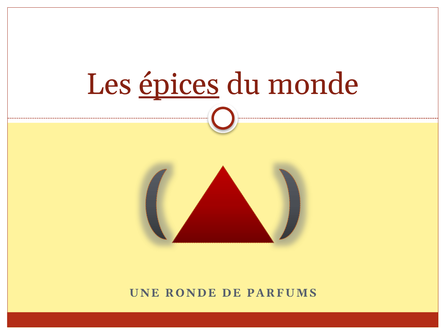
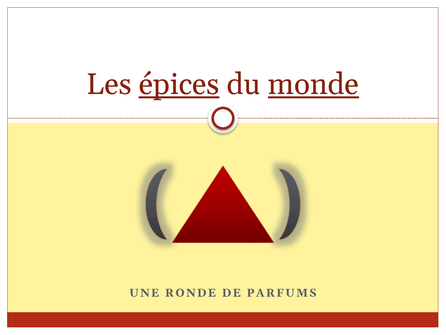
monde underline: none -> present (313, 84)
